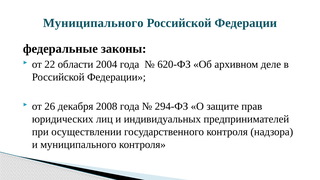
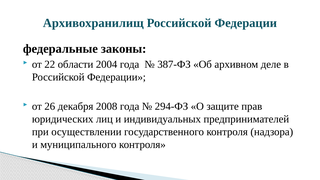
Муниципального: Муниципального -> Архивохранилищ (93, 23)
620-ФЗ: 620-ФЗ -> 387-ФЗ (174, 64)
